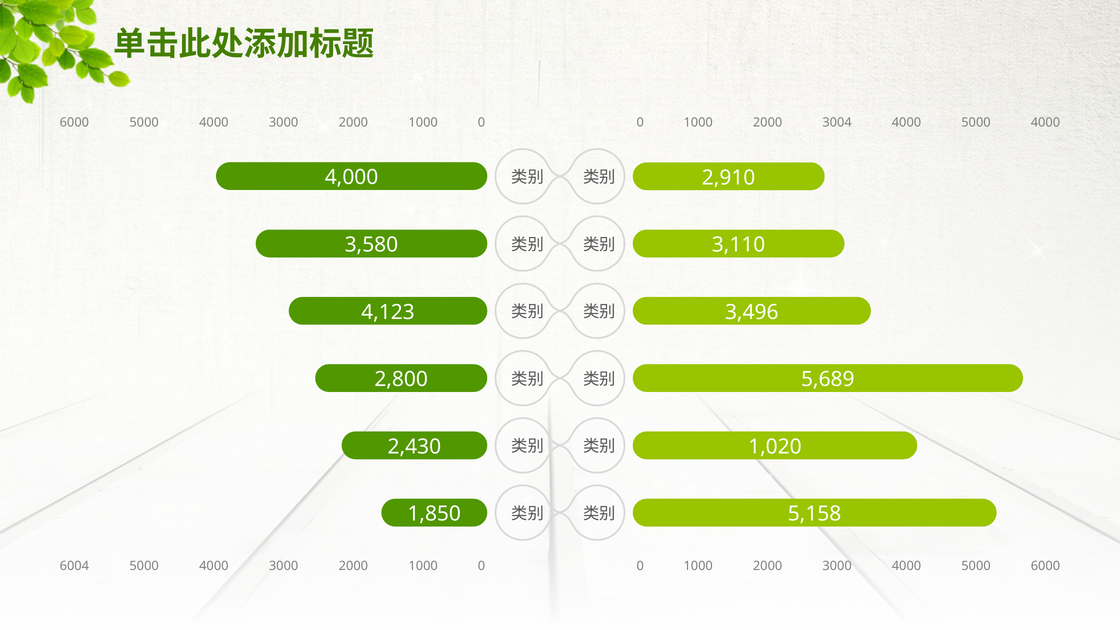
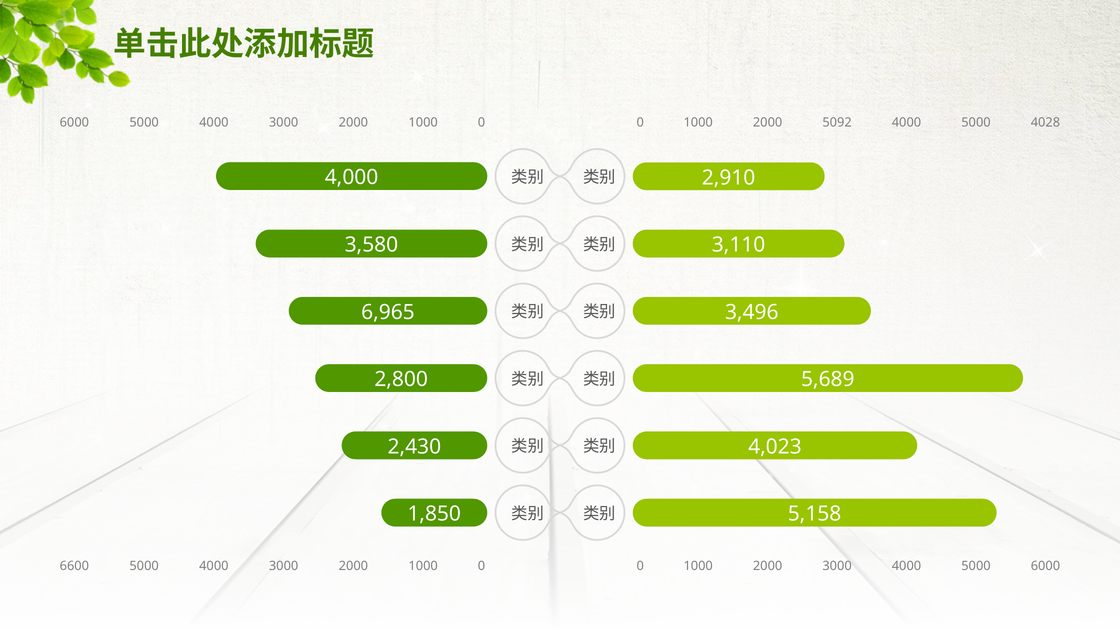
3004: 3004 -> 5092 (837, 122)
0 4000: 4000 -> 4028 (1045, 122)
4,123: 4,123 -> 6,965 (388, 312)
1,020: 1,020 -> 4,023 (775, 447)
6004: 6004 -> 6600 (74, 566)
